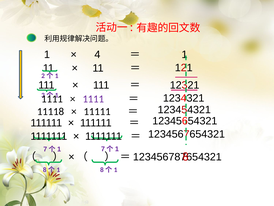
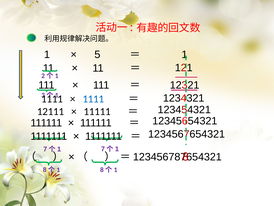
4: 4 -> 5 (97, 54)
1111 colour: purple -> blue (93, 99)
11118: 11118 -> 12111 (51, 111)
